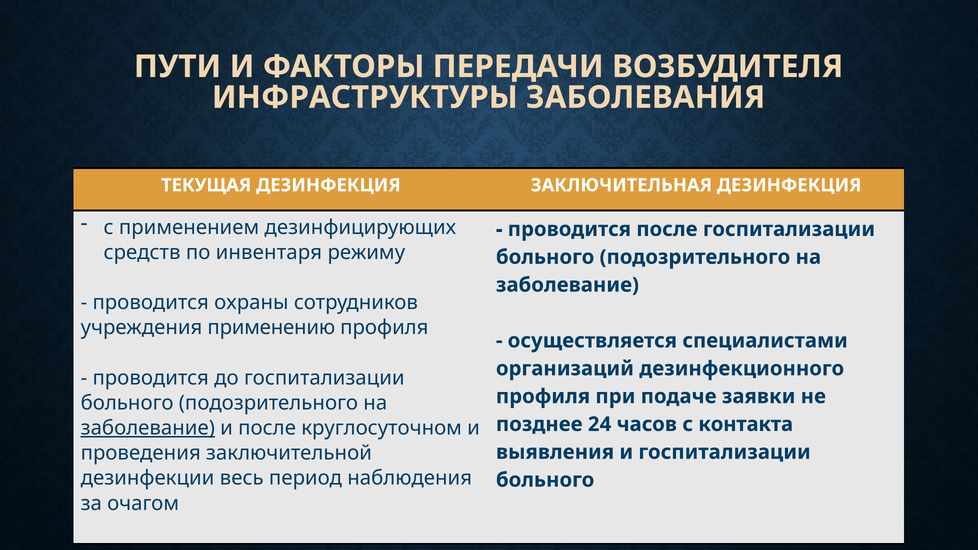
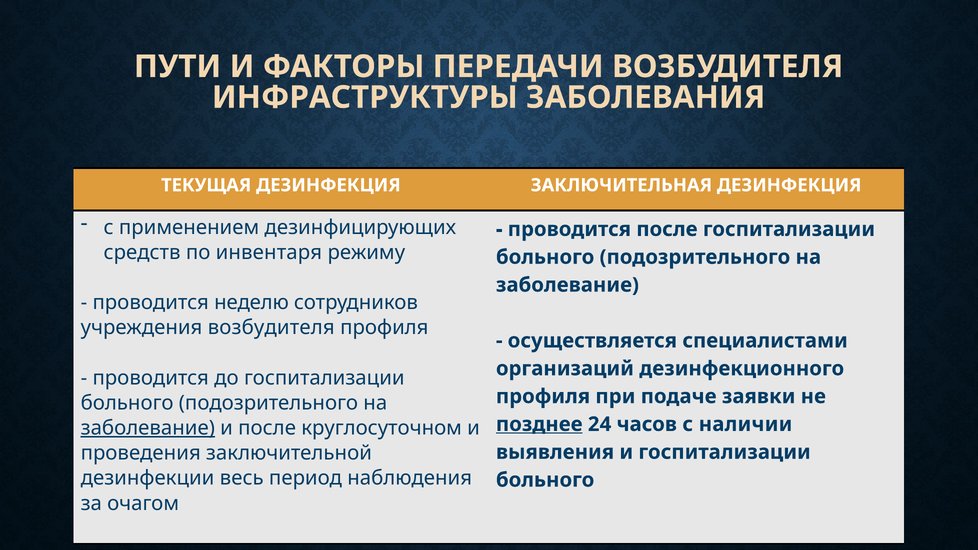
охраны: охраны -> неделю (251, 303)
учреждения применению: применению -> возбудителя (271, 328)
позднее underline: none -> present (539, 424)
контакта: контакта -> наличии (746, 424)
